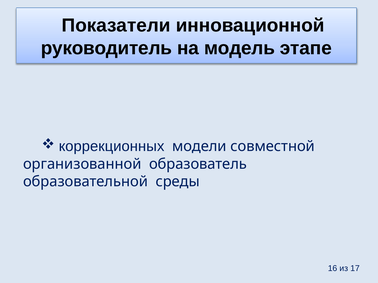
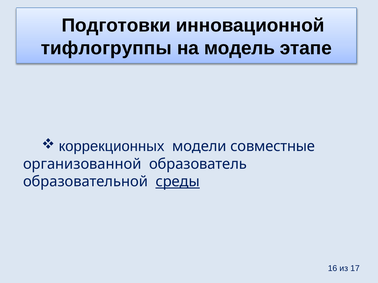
Показатели: Показатели -> Подготовки (116, 25)
руководитель: руководитель -> тифлогруппы (106, 48)
совместной: совместной -> совместные (273, 147)
среды underline: none -> present (178, 182)
